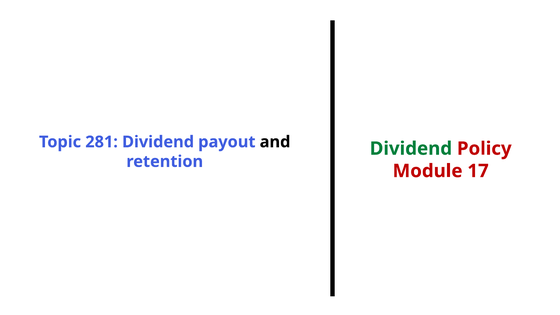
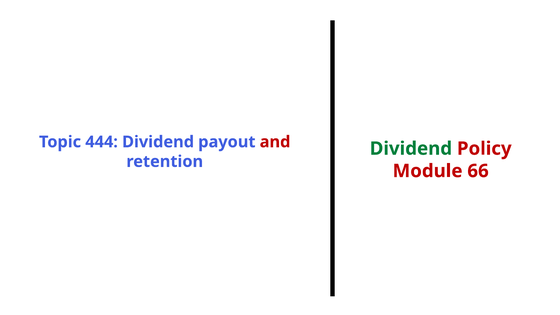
281: 281 -> 444 (102, 142)
and colour: black -> red (275, 142)
17: 17 -> 66 (478, 171)
